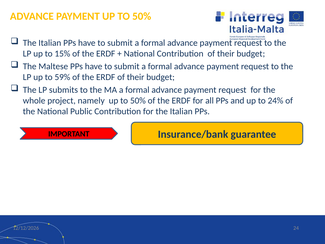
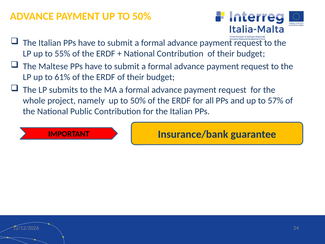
15%: 15% -> 55% (62, 54)
59%: 59% -> 61% (62, 77)
24%: 24% -> 57% (276, 101)
